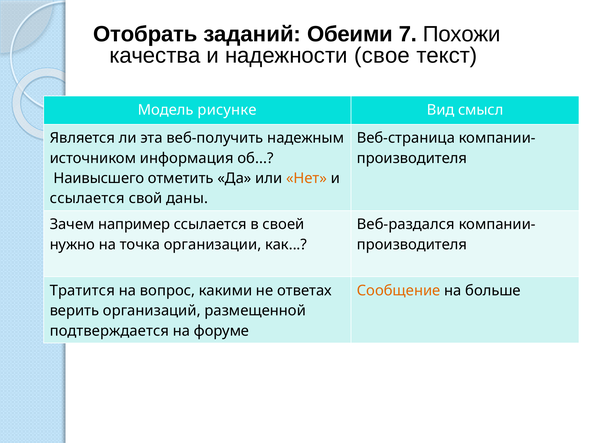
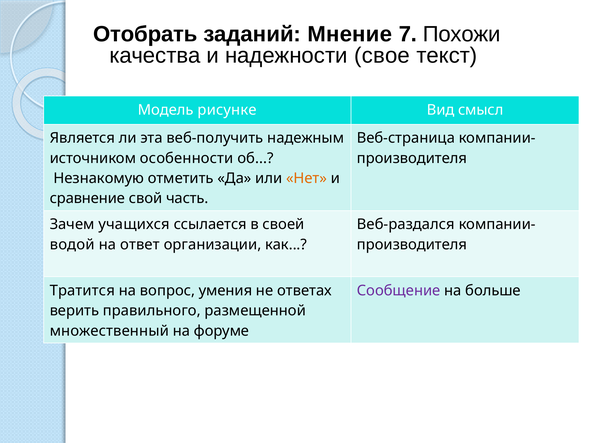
Обеими: Обеими -> Мнение (350, 34)
информация: информация -> особенности (187, 158)
Наивысшего: Наивысшего -> Незнакомую (99, 178)
ссылается: ссылается -> сравнение (87, 199)
даны: даны -> часть (187, 199)
например: например -> учащихся (134, 225)
нужно: нужно -> водой (72, 245)
точка: точка -> ответ (140, 245)
какими: какими -> умения (226, 291)
Сообщение colour: orange -> purple (399, 291)
организаций: организаций -> правильного (152, 311)
подтверждается: подтверждается -> множественный (109, 331)
